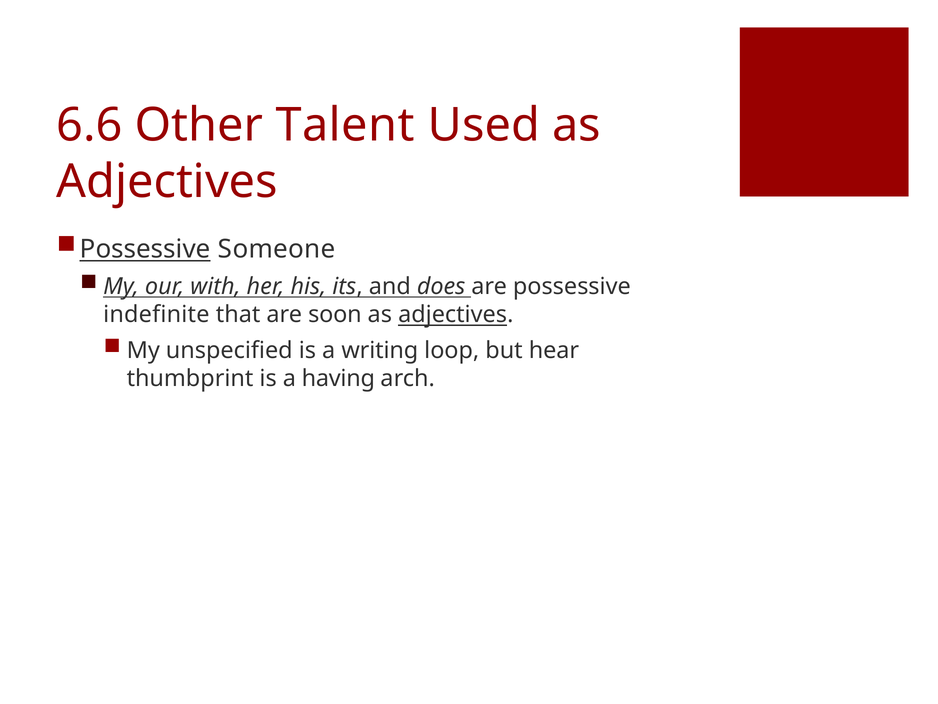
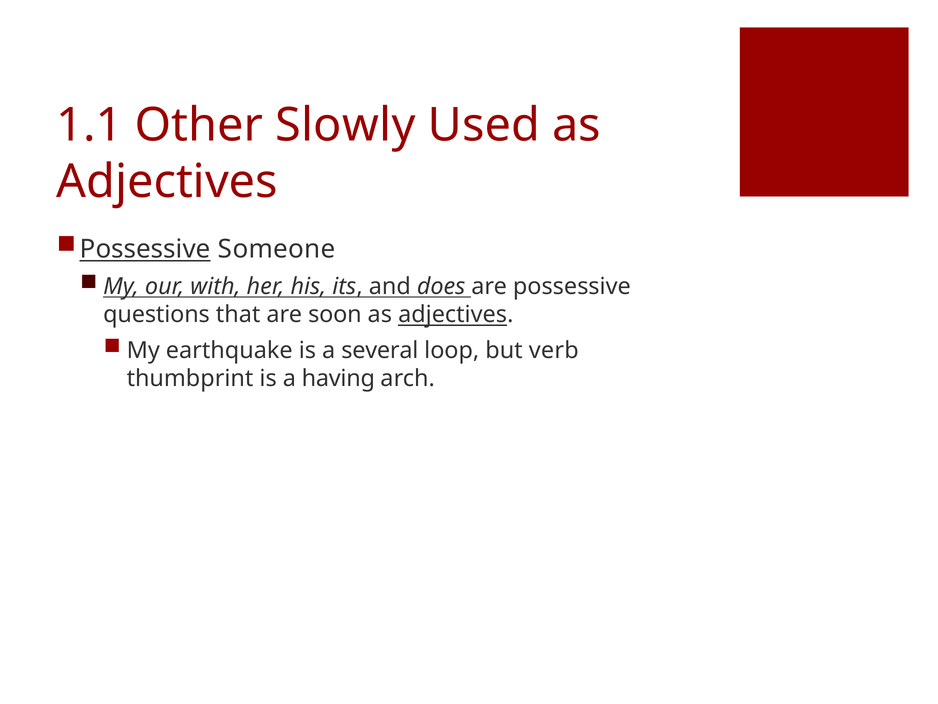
6.6: 6.6 -> 1.1 (89, 125)
Talent: Talent -> Slowly (345, 125)
indefinite: indefinite -> questions (157, 314)
unspecified: unspecified -> earthquake (229, 350)
writing: writing -> several (380, 350)
hear: hear -> verb (554, 350)
